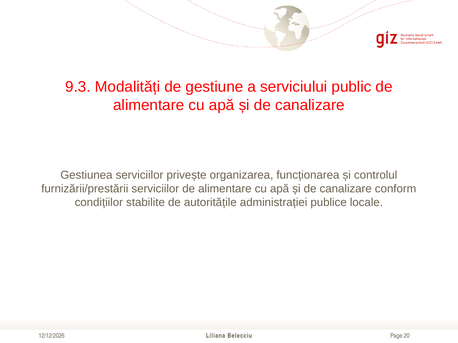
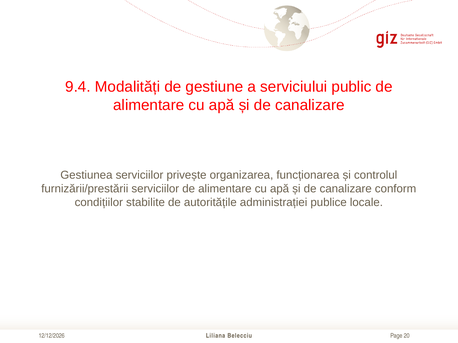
9.3: 9.3 -> 9.4 (78, 87)
